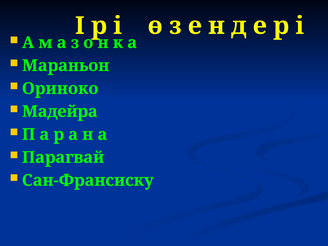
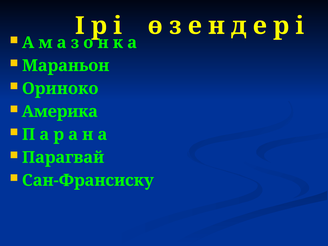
Мадейра: Мадейра -> Америка (60, 112)
